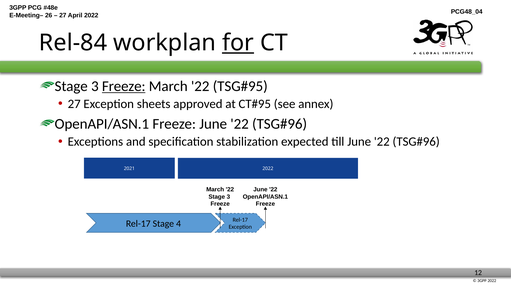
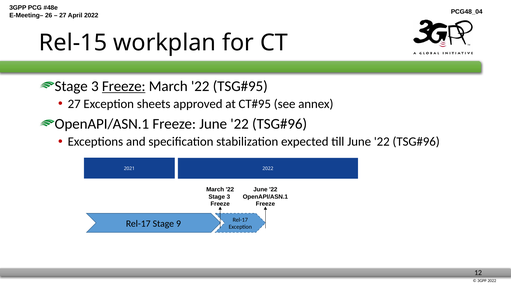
Rel-84: Rel-84 -> Rel-15 (73, 43)
for underline: present -> none (238, 43)
4: 4 -> 9 (179, 224)
